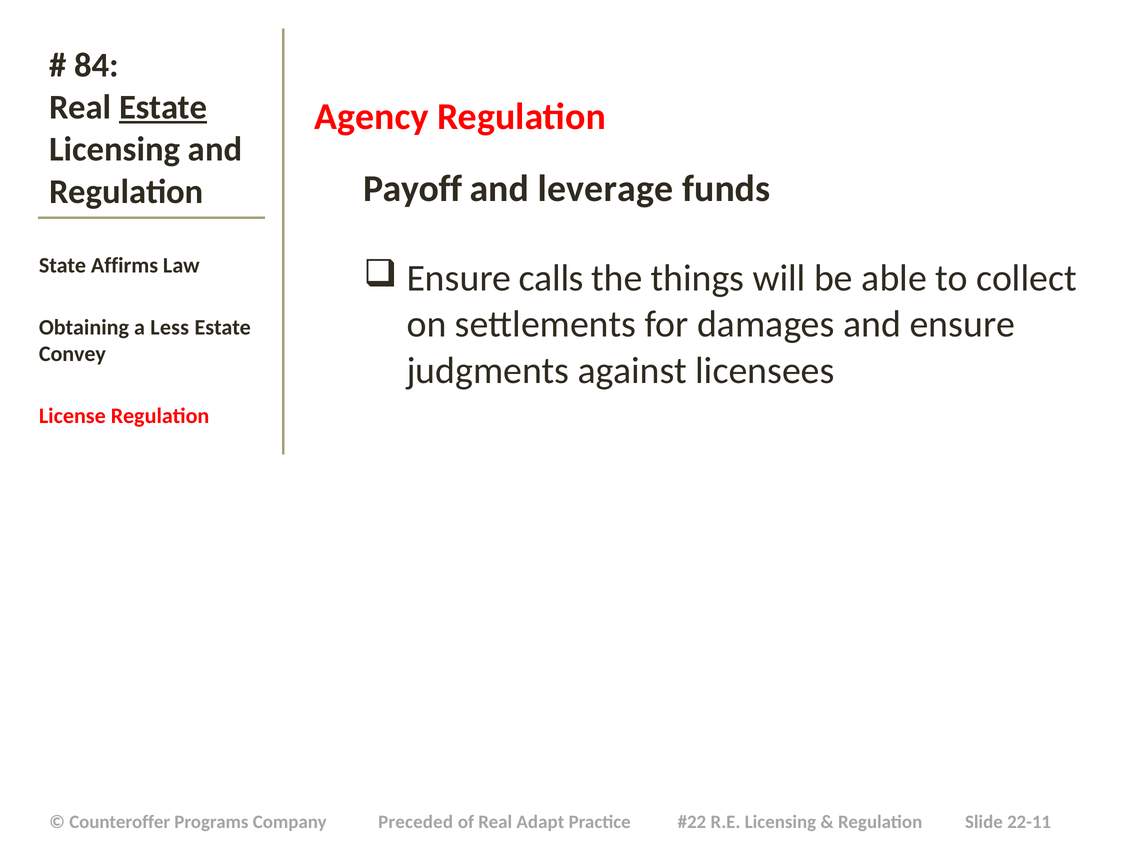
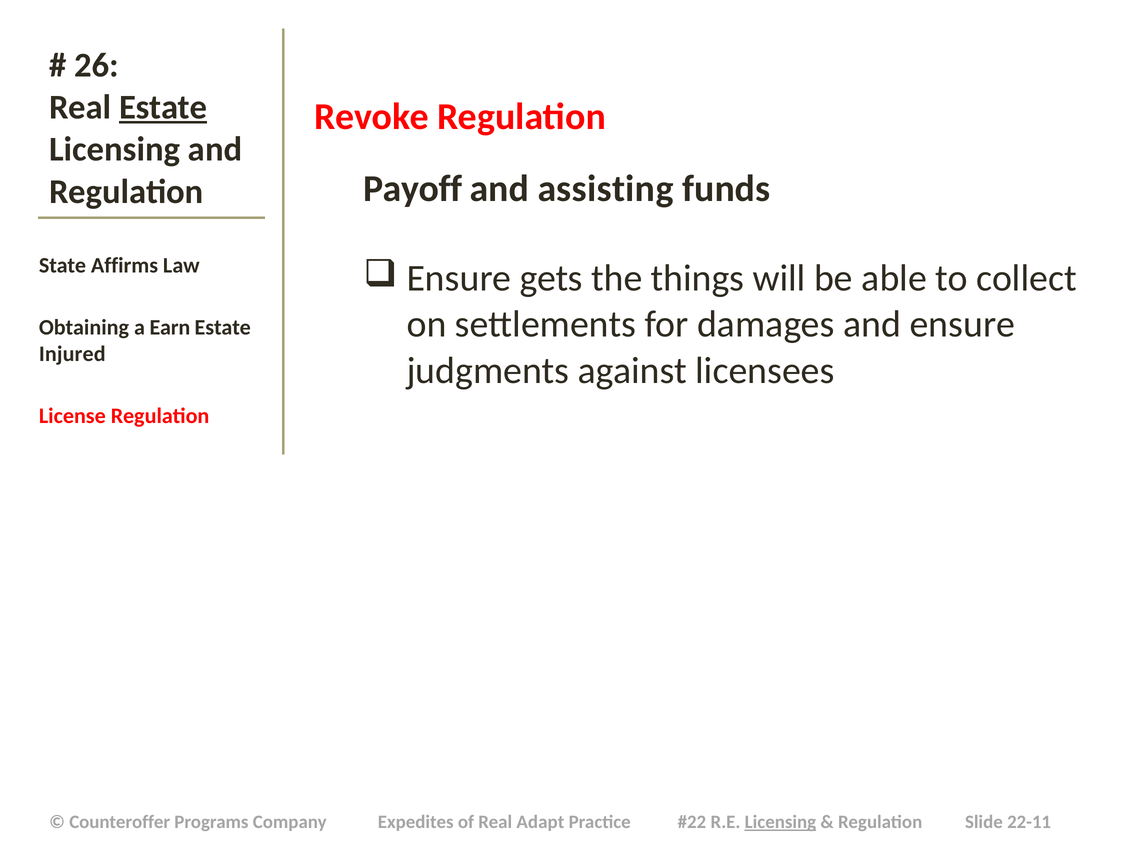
84: 84 -> 26 (97, 65)
Agency: Agency -> Revoke (372, 117)
leverage: leverage -> assisting (606, 189)
calls: calls -> gets (551, 278)
Less: Less -> Earn (170, 327)
Convey: Convey -> Injured (72, 354)
Preceded: Preceded -> Expedites (416, 822)
Licensing underline: none -> present (780, 822)
